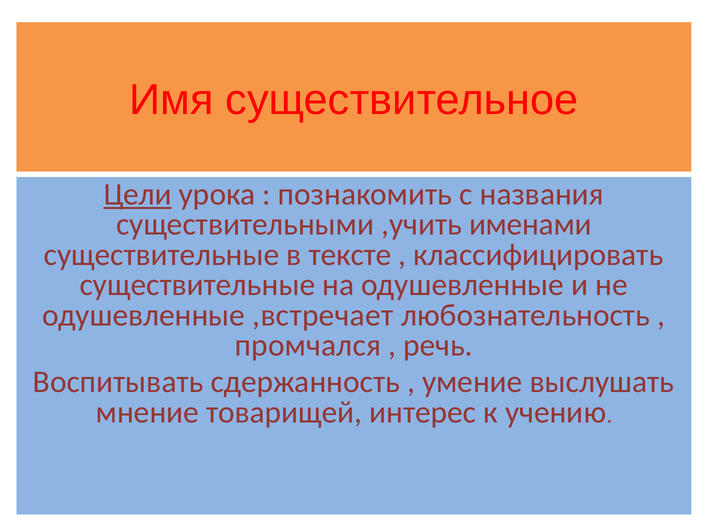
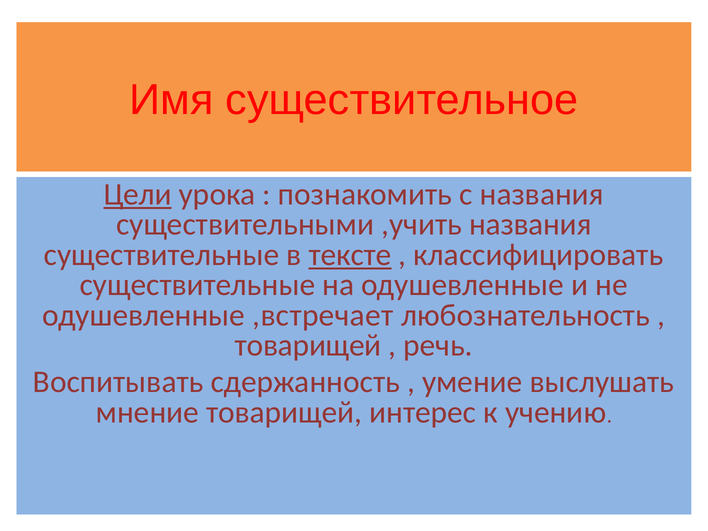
,учить именами: именами -> названия (530, 225)
тексте underline: none -> present (350, 255)
промчался: промчался -> товарищей (308, 346)
